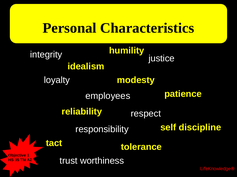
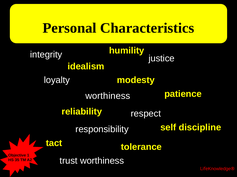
employees: employees -> worthiness (108, 96)
